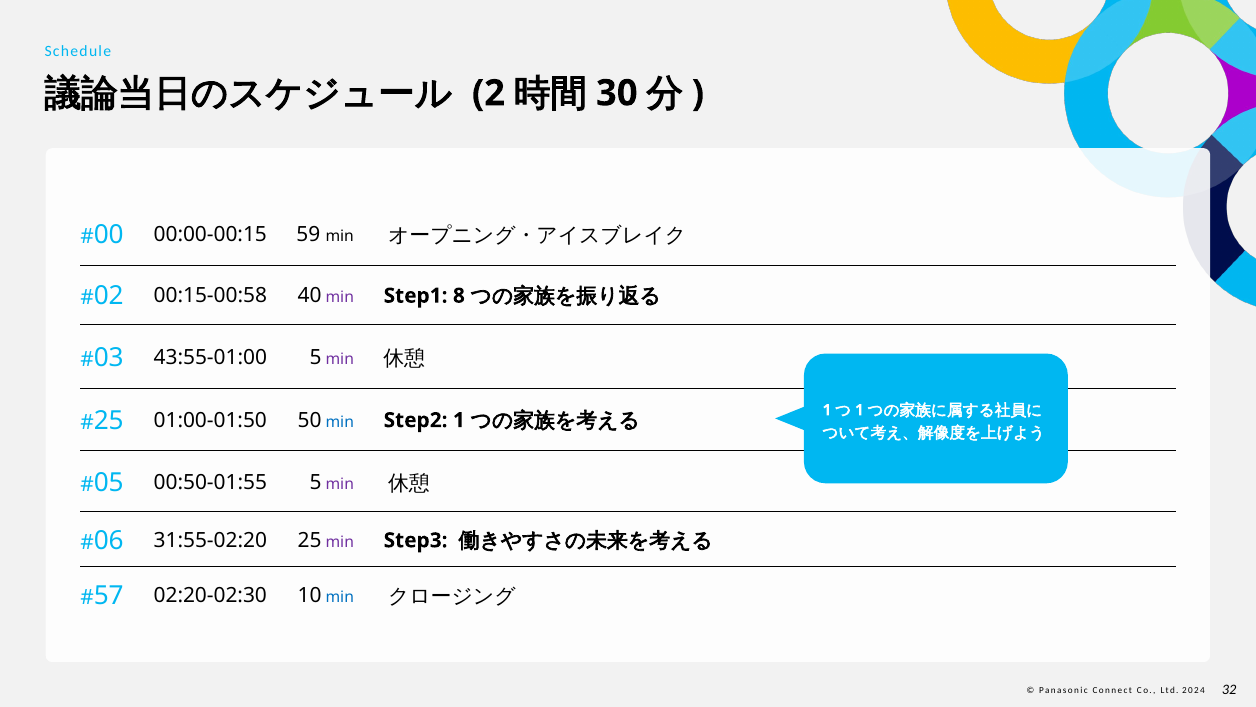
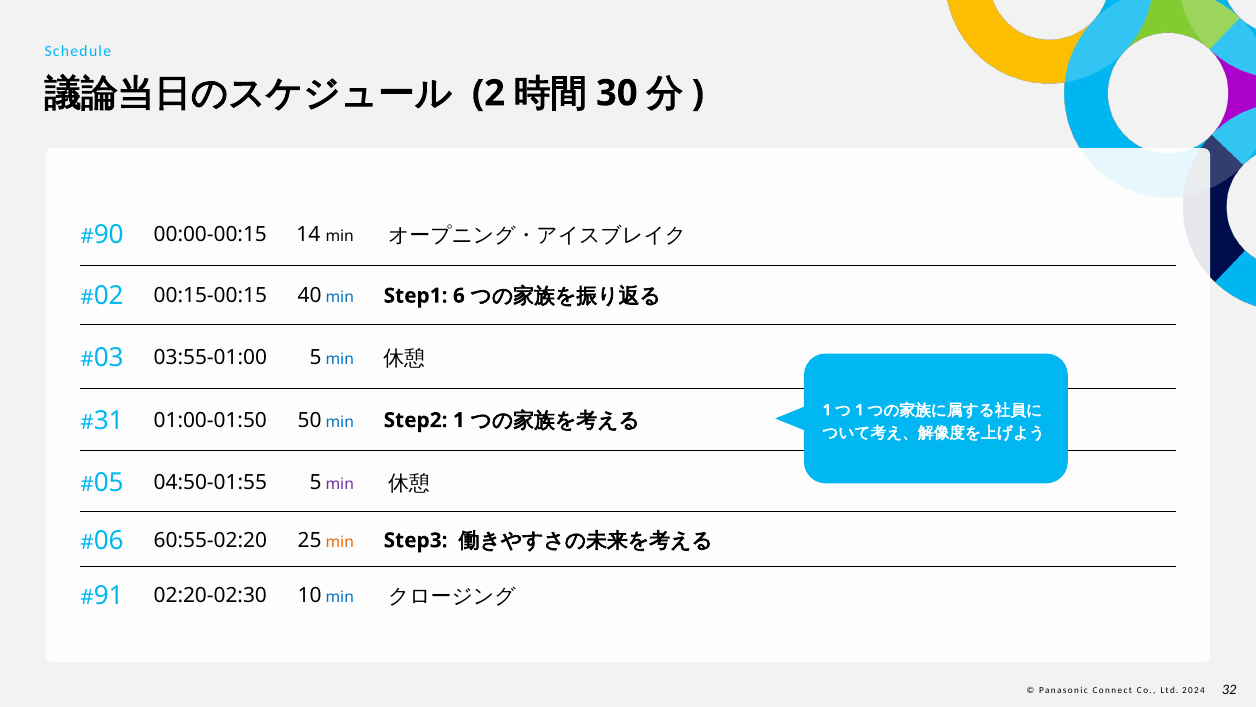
00: 00 -> 90 (109, 235)
59: 59 -> 14 (308, 234)
00:15-00:58: 00:15-00:58 -> 00:15-00:15 (210, 296)
min colour: purple -> blue (340, 297)
8: 8 -> 6 (459, 296)
43:55-01:00: 43:55-01:00 -> 03:55-01:00 (210, 357)
min colour: purple -> blue (340, 359)
25: 25 -> 31 (109, 420)
00:50-01:55: 00:50-01:55 -> 04:50-01:55 (210, 482)
31:55-02:20: 31:55-02:20 -> 60:55-02:20 (210, 540)
min colour: purple -> orange (340, 542)
57: 57 -> 91 (109, 595)
